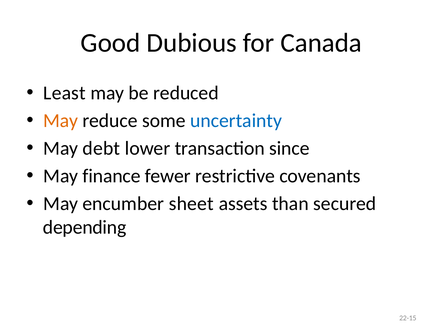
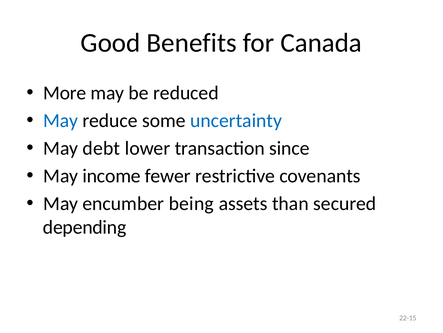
Dubious: Dubious -> Benefits (192, 43)
Least: Least -> More (65, 93)
May colour: orange -> blue (61, 121)
finance: finance -> income (112, 176)
sheet: sheet -> being (191, 203)
